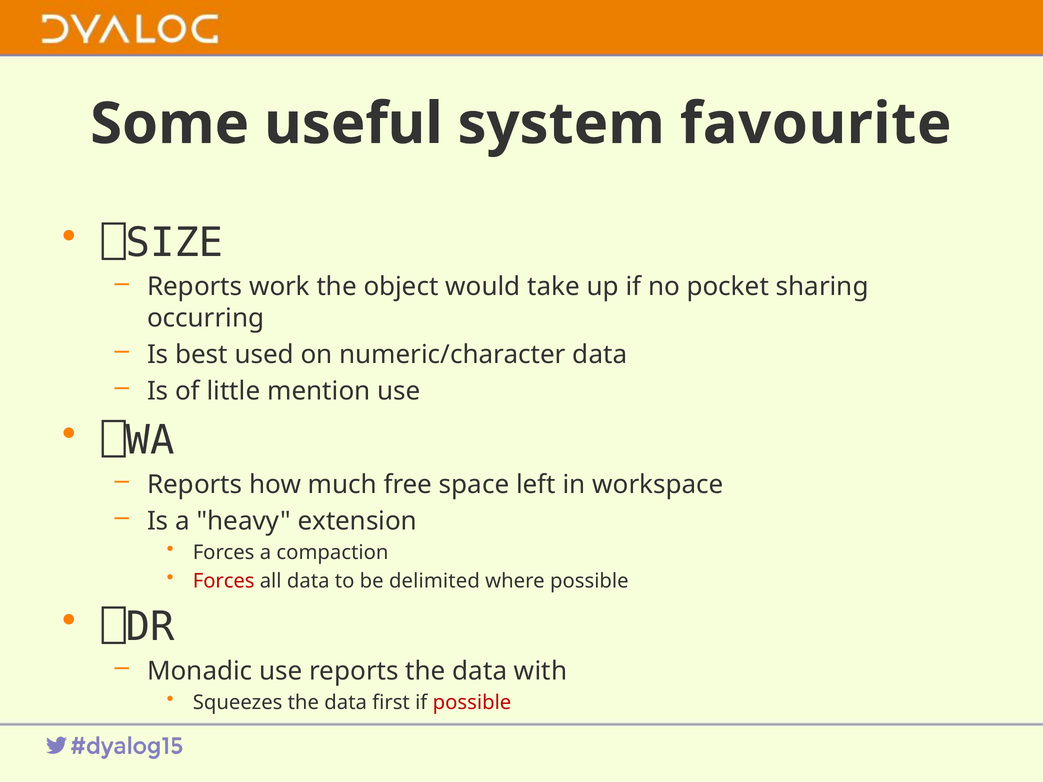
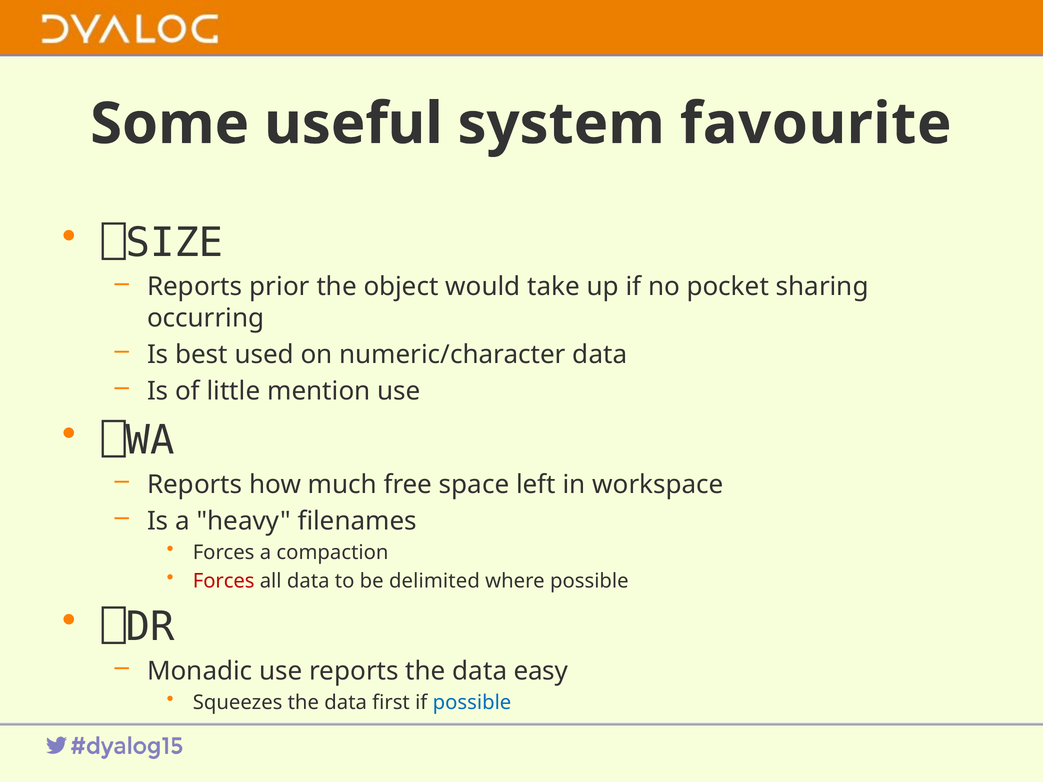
work: work -> prior (279, 287)
extension: extension -> filenames (357, 521)
with: with -> easy (541, 671)
possible colour: red -> blue (472, 703)
